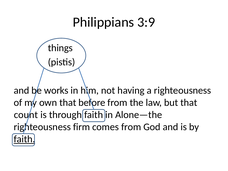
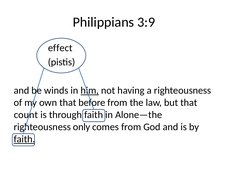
things: things -> effect (60, 48)
works: works -> winds (56, 90)
him underline: none -> present (90, 90)
firm: firm -> only (82, 127)
